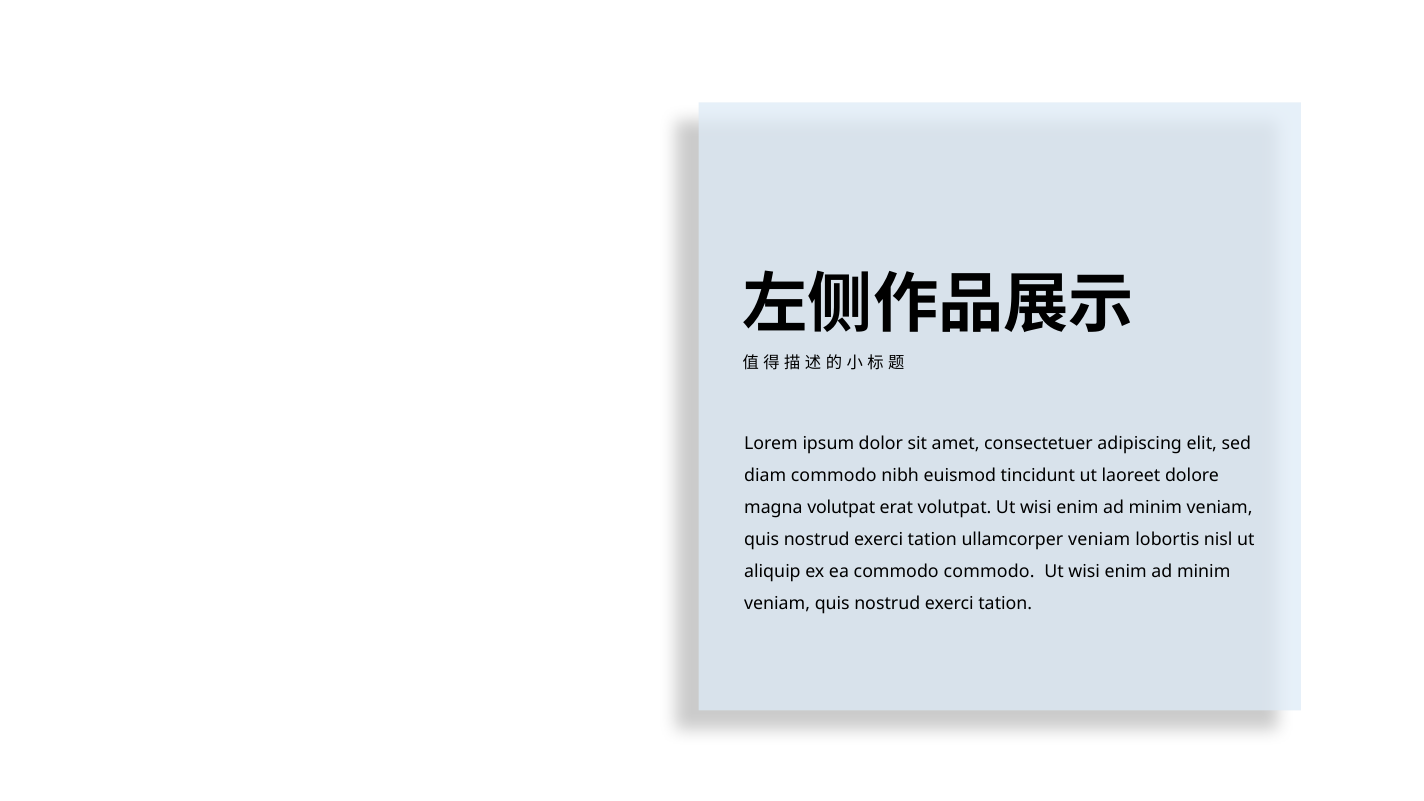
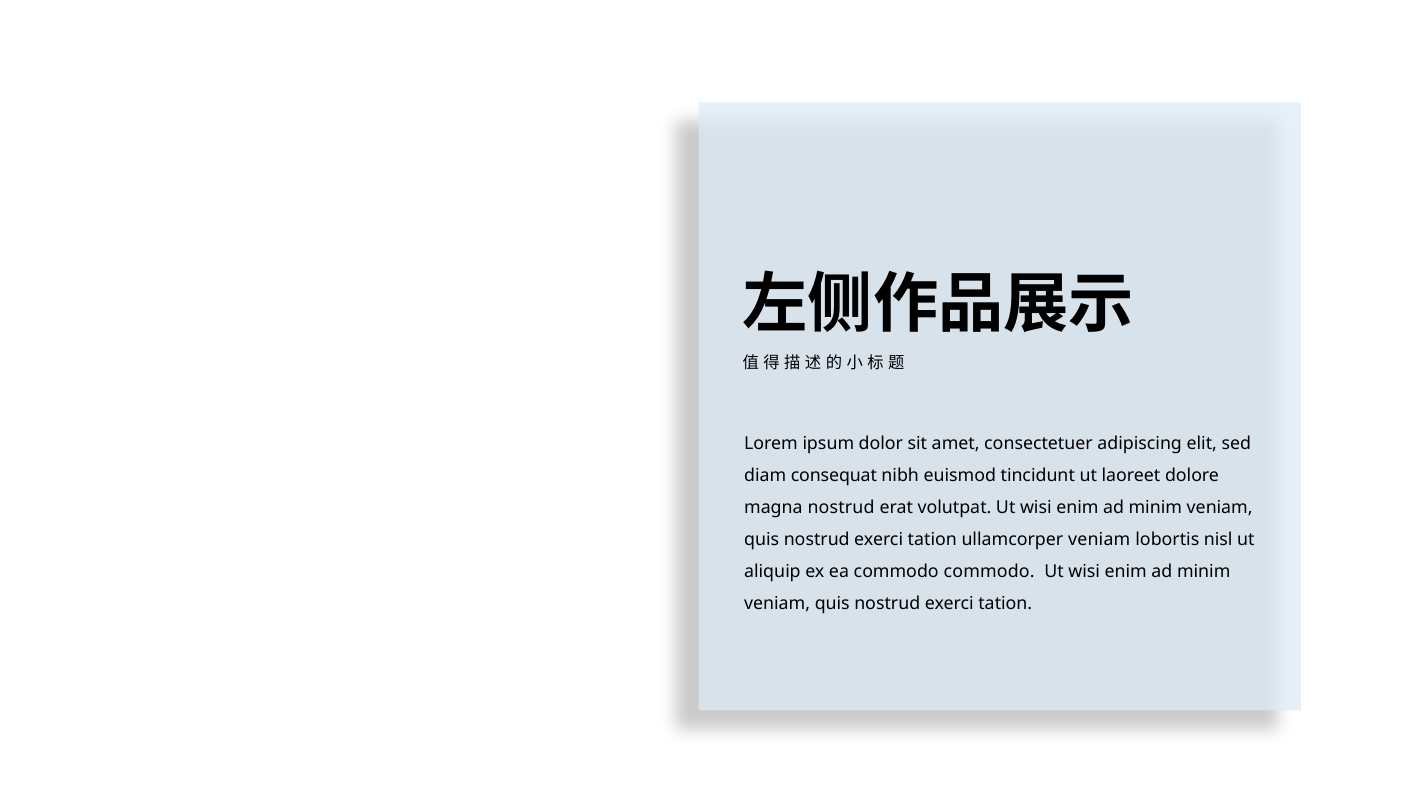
diam commodo: commodo -> consequat (834, 476)
magna volutpat: volutpat -> nostrud (841, 508)
